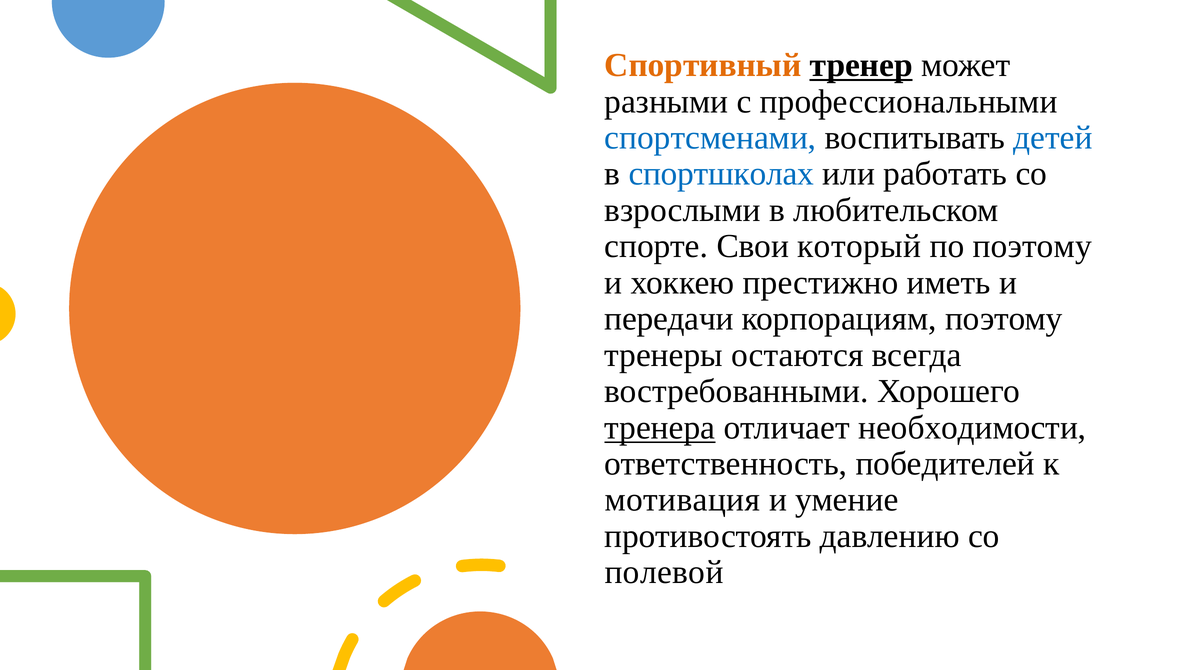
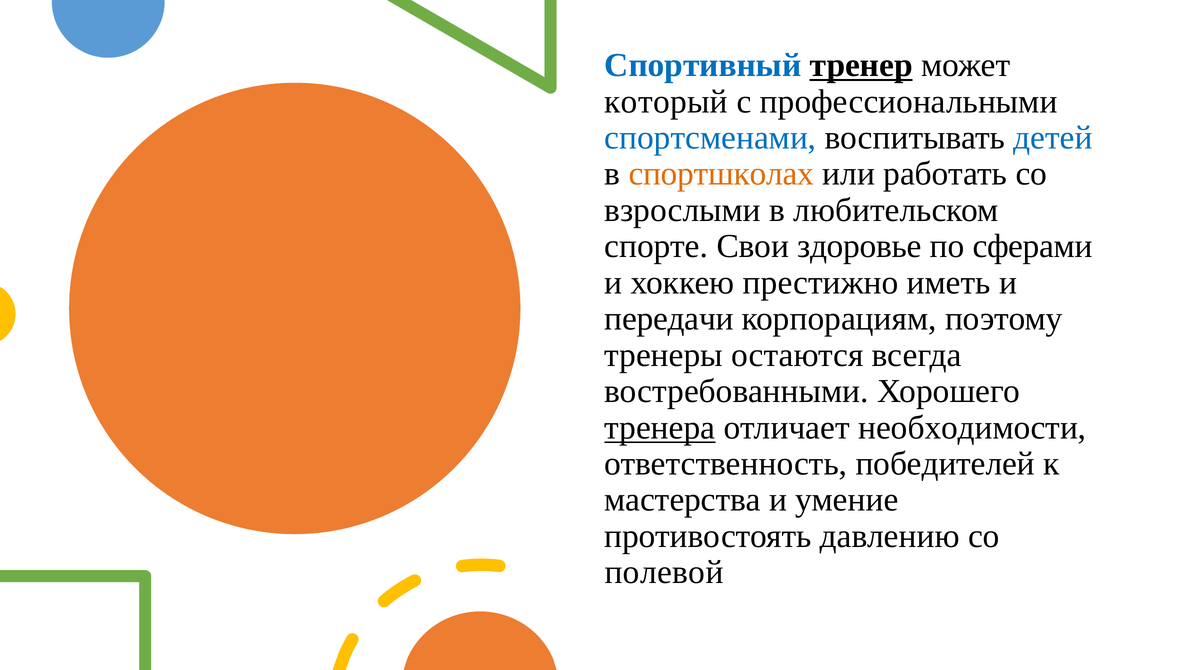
Спортивный colour: orange -> blue (703, 65)
разными: разными -> который (666, 101)
спортшколах colour: blue -> orange (721, 174)
который: который -> здоровье (860, 246)
по поэтому: поэтому -> сферами (1033, 246)
мотивация: мотивация -> мастерства (683, 500)
